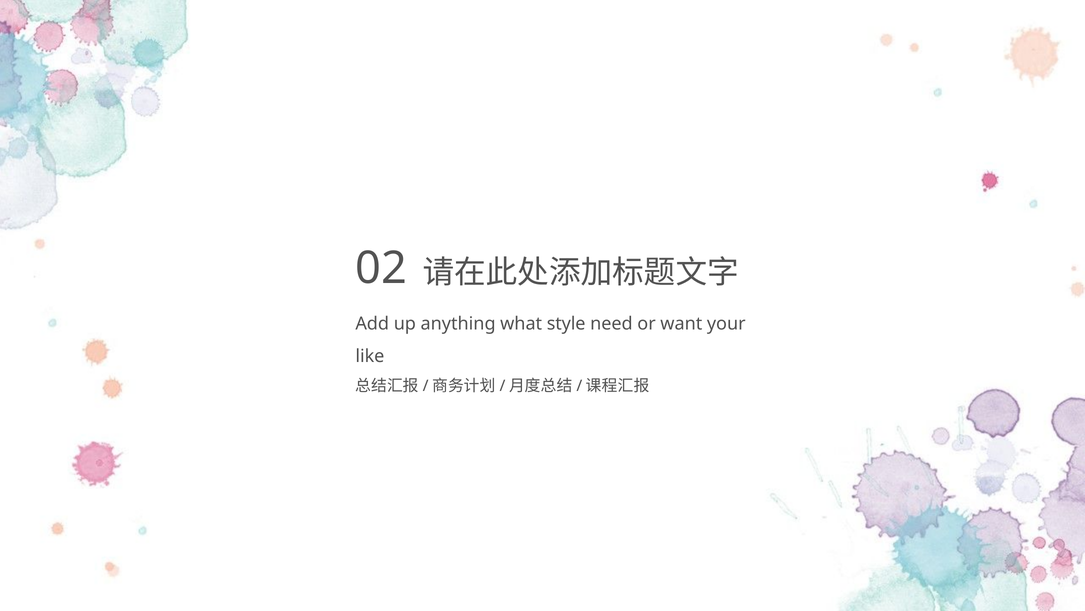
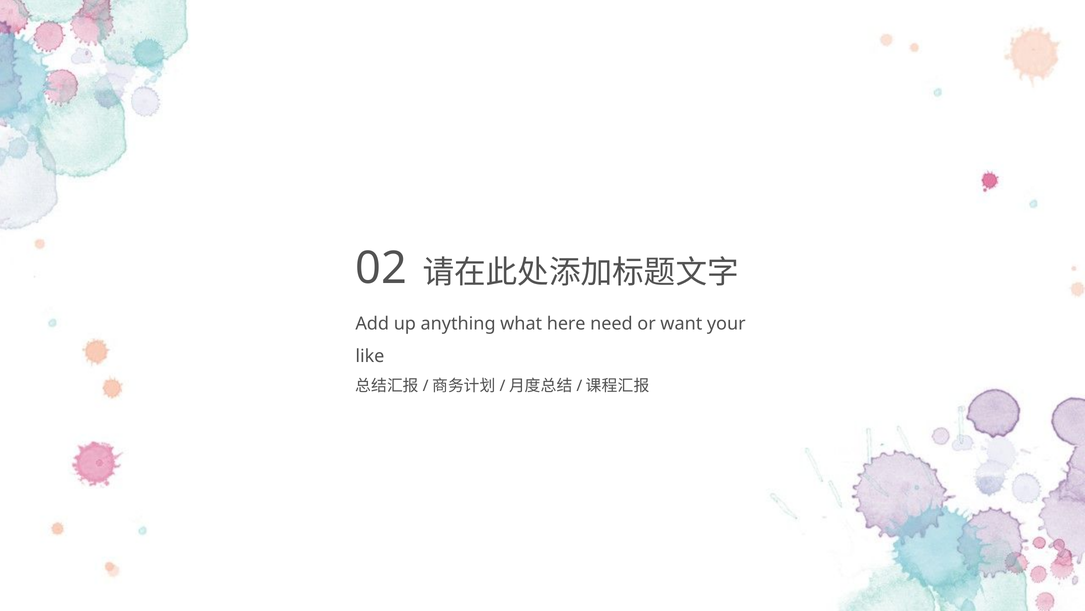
style: style -> here (566, 324)
